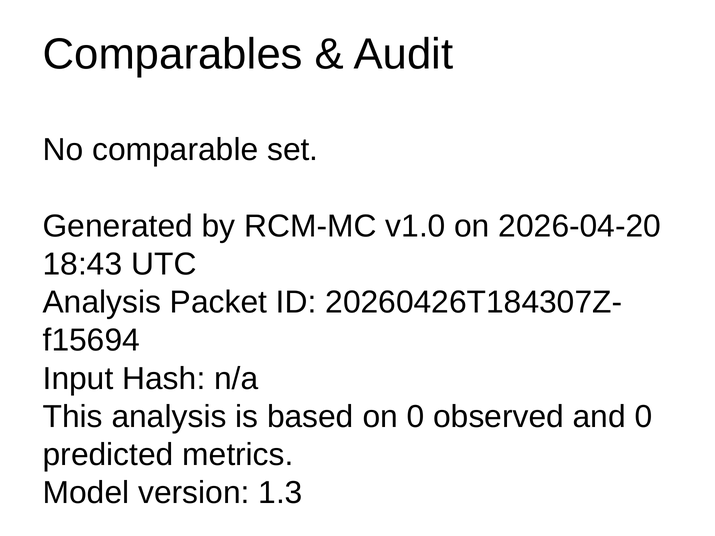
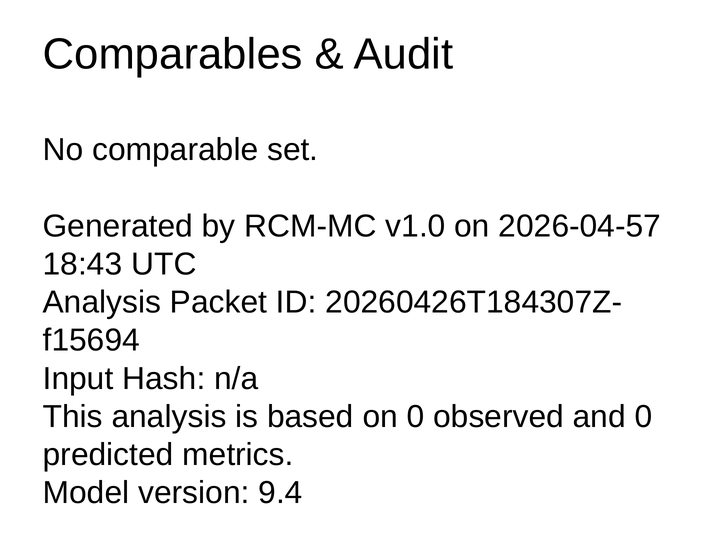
2026-04-20: 2026-04-20 -> 2026-04-57 (580, 226)
1.3: 1.3 -> 9.4 (280, 493)
